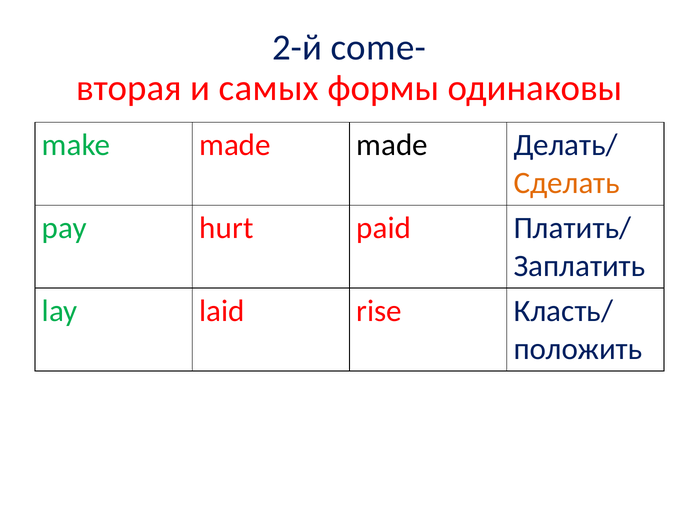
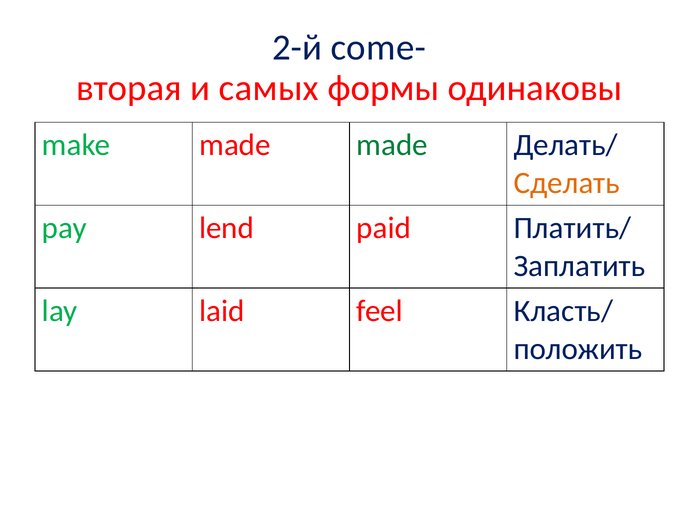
made colour: black -> green (392, 145)
hurt: hurt -> lend (227, 228)
rise: rise -> feel (379, 311)
